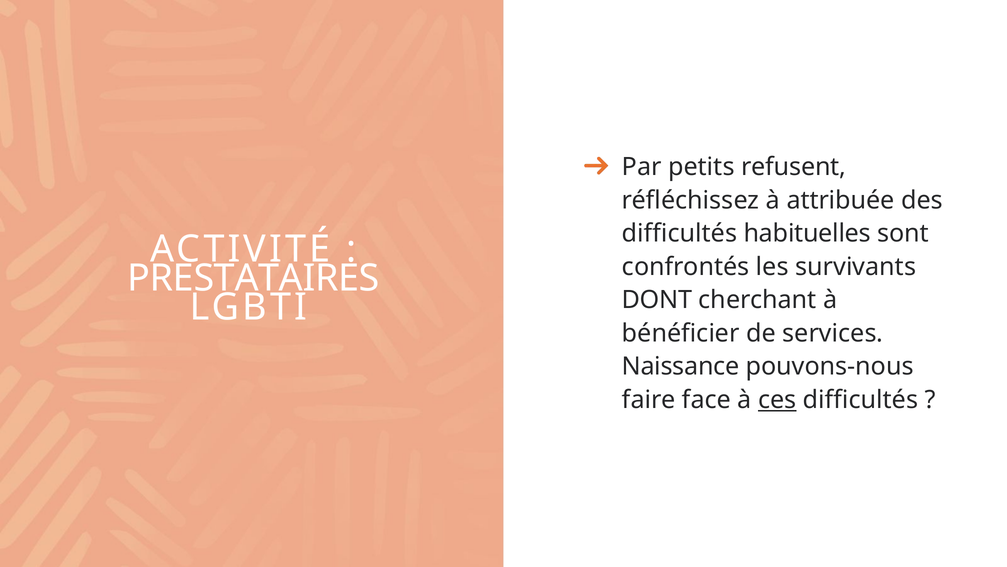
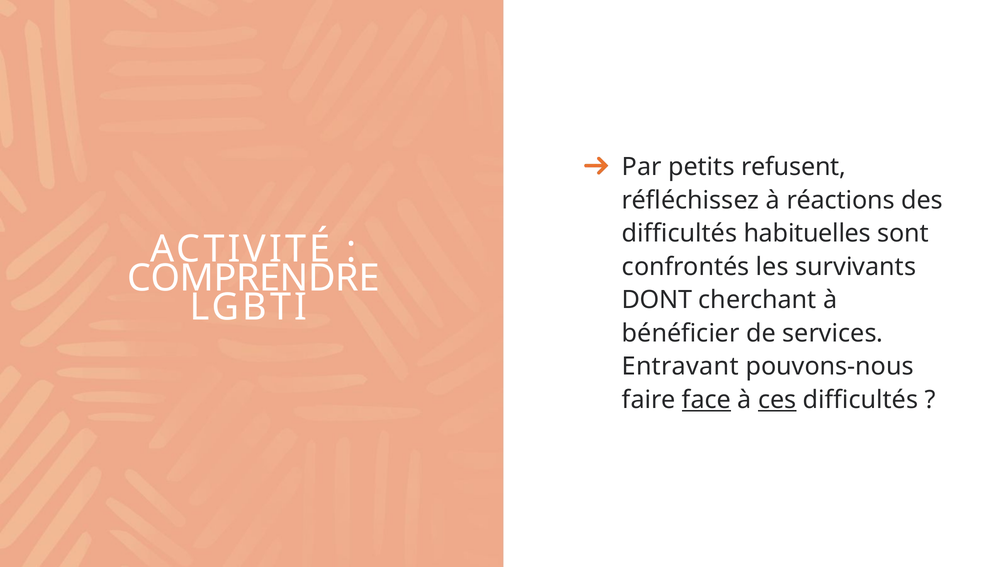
attribuée: attribuée -> réactions (841, 200)
PRESTATAIRES: PRESTATAIRES -> COMPRENDRE (253, 278)
Naissance: Naissance -> Entravant (680, 366)
face underline: none -> present (706, 399)
